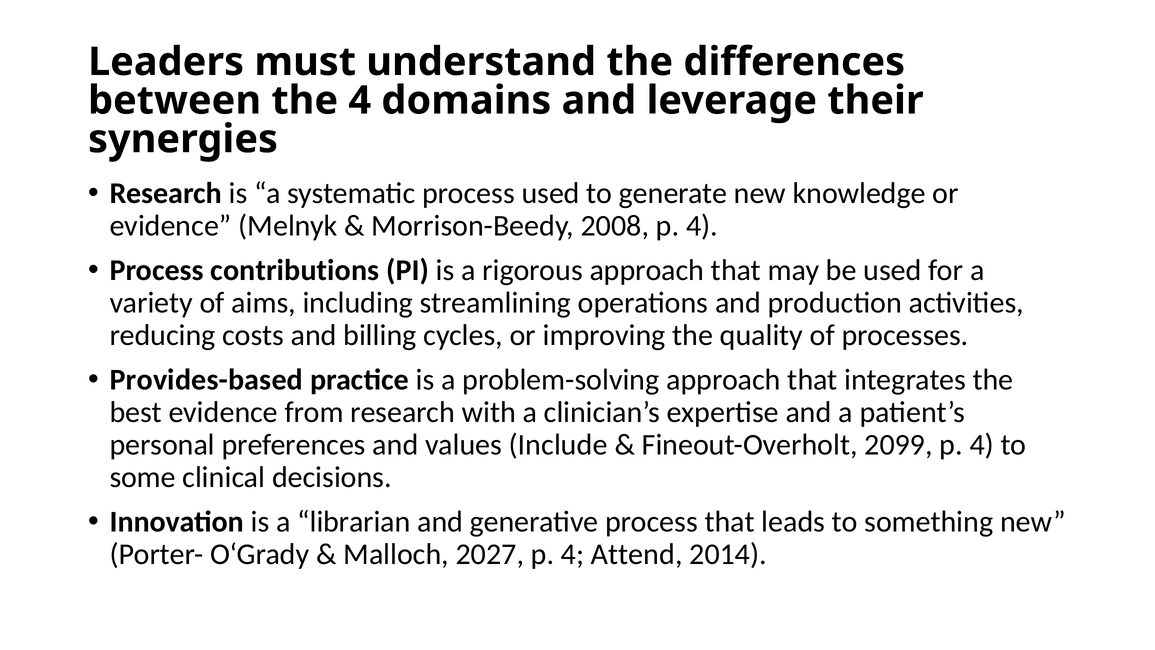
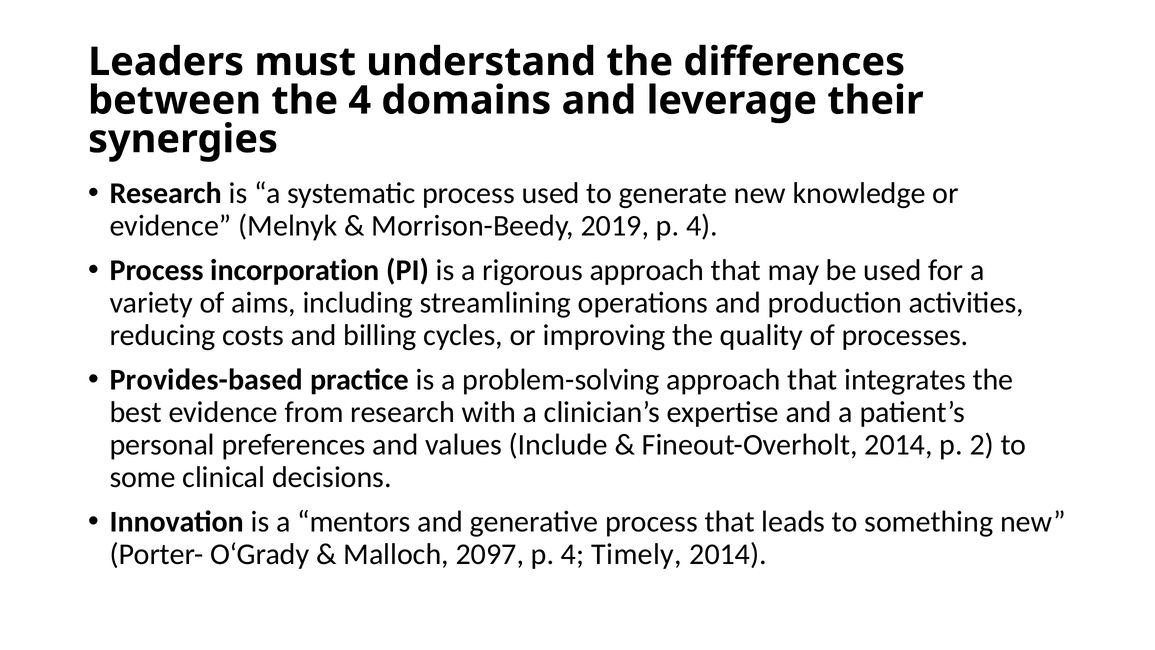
2008: 2008 -> 2019 (615, 226)
contributions: contributions -> incorporation (295, 270)
Fineout-Overholt 2099: 2099 -> 2014 (899, 445)
4: 4 -> 2 (982, 445)
librarian: librarian -> mentors (354, 522)
2027: 2027 -> 2097 (490, 554)
Attend: Attend -> Timely (637, 554)
